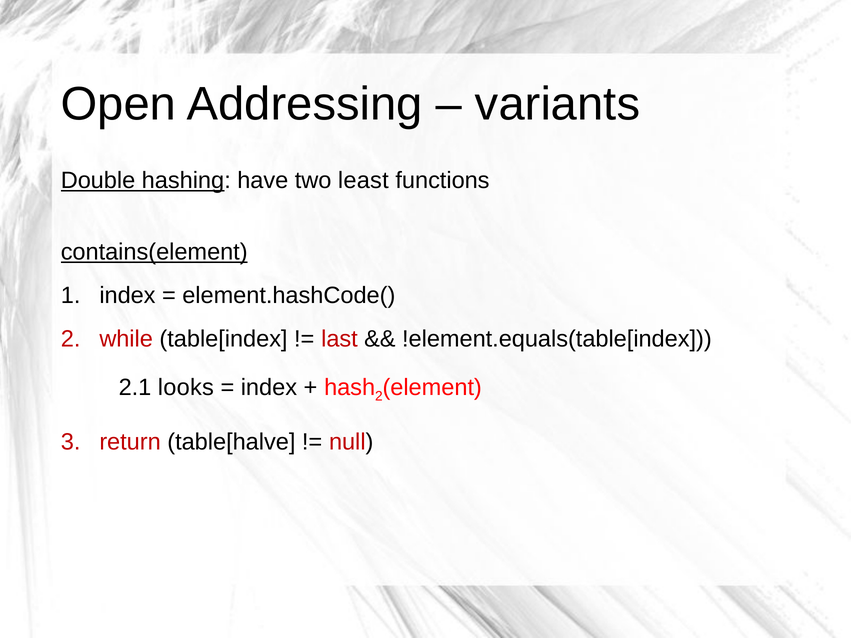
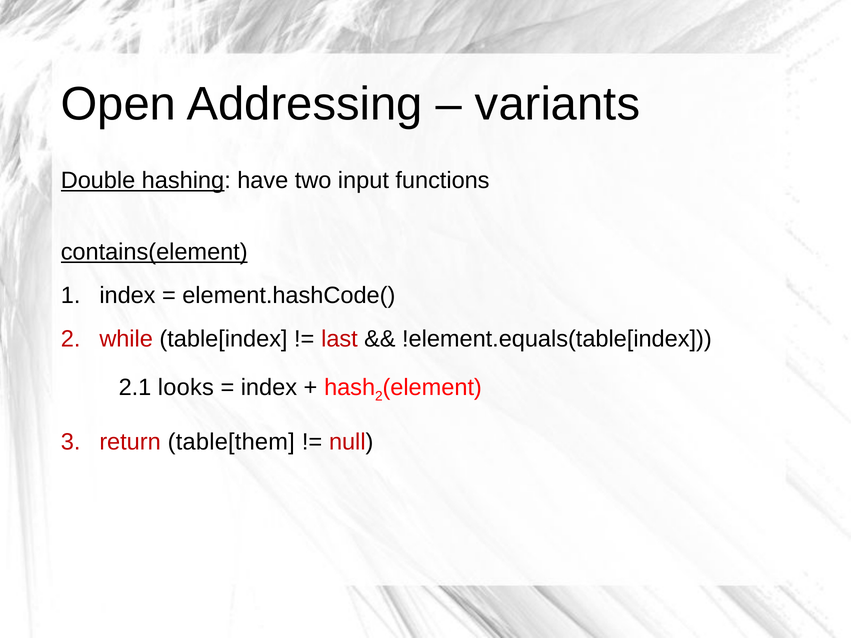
least: least -> input (363, 180)
table[halve: table[halve -> table[them (231, 442)
